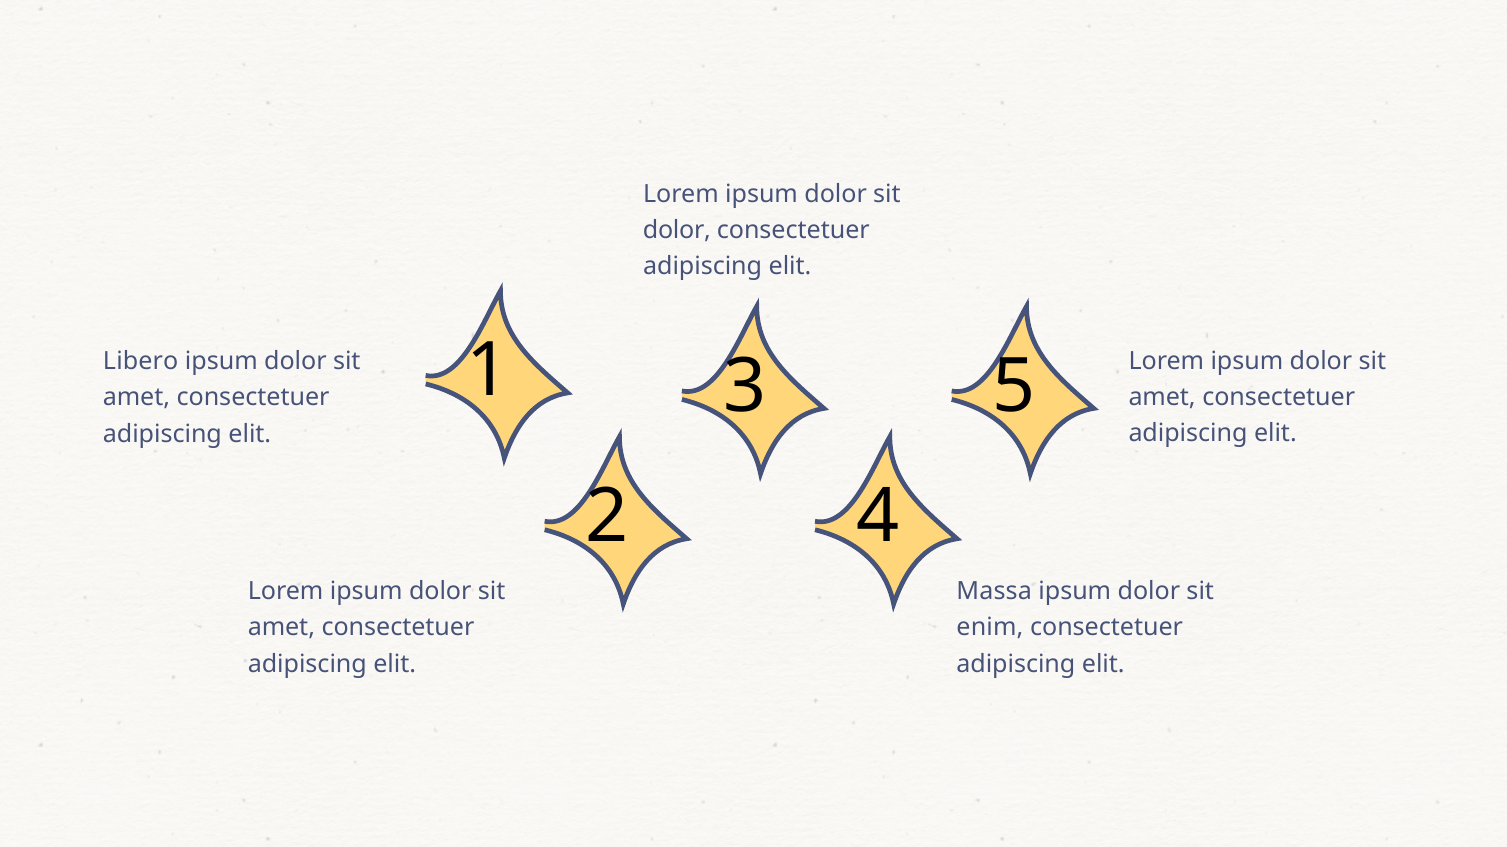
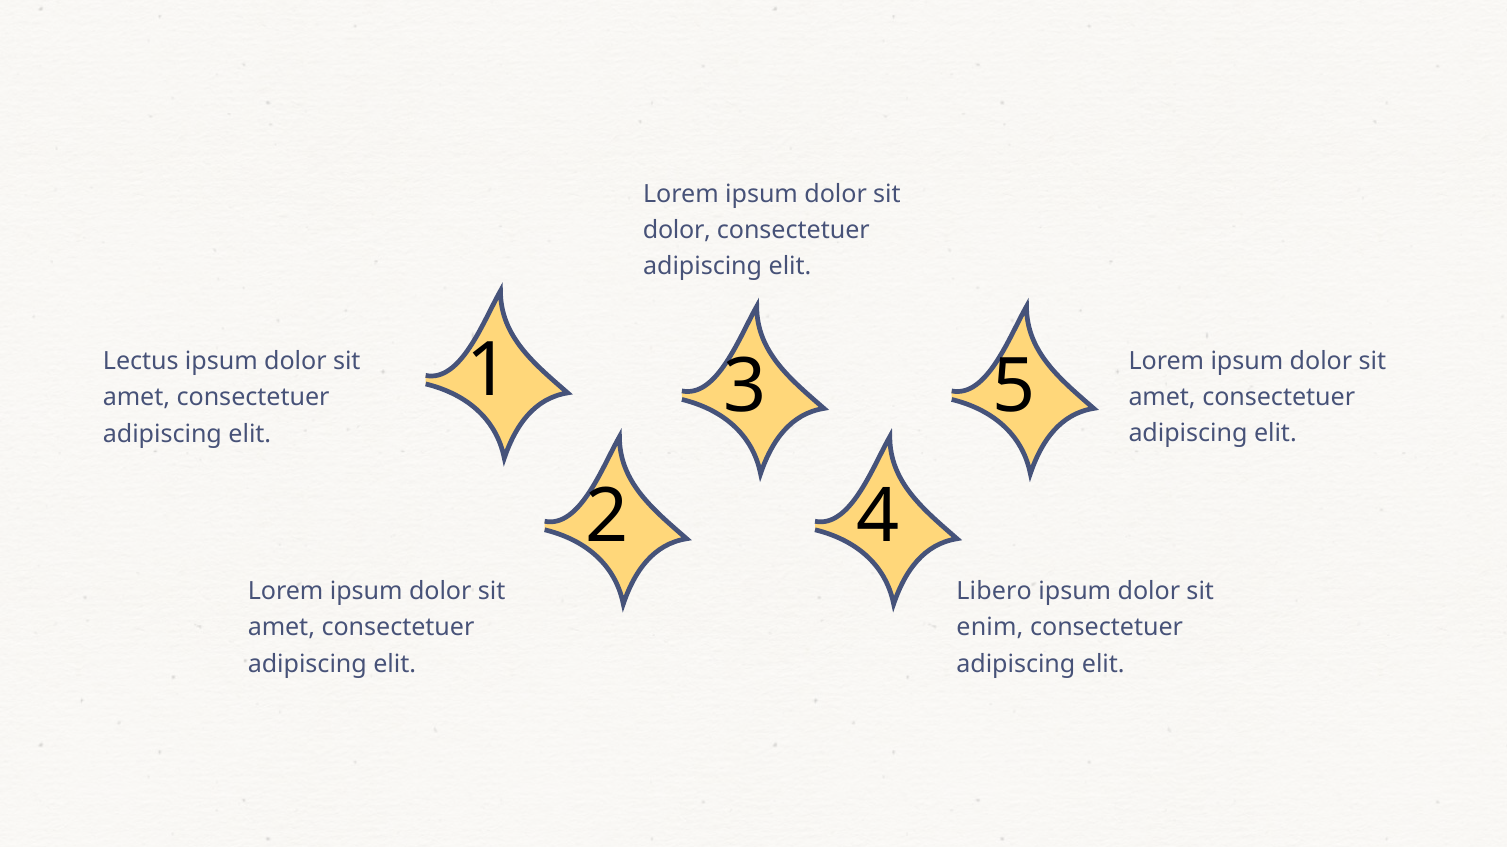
Libero: Libero -> Lectus (141, 362)
Massa: Massa -> Libero (994, 592)
